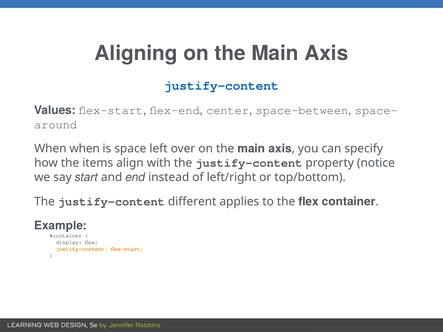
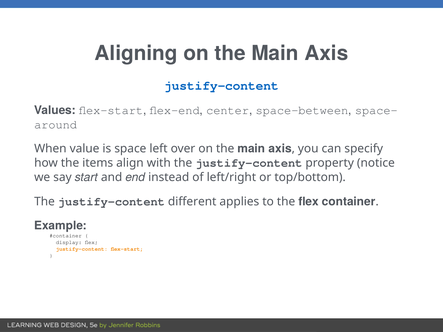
When when: when -> value (85, 149)
